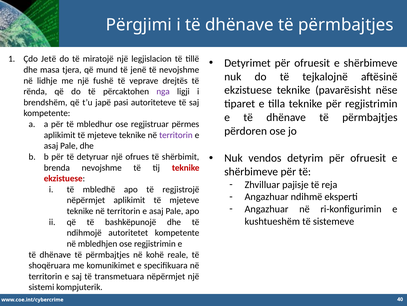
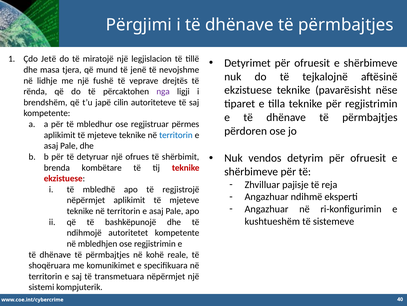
pasi: pasi -> cilin (121, 102)
territorin colour: purple -> blue (176, 135)
brenda nevojshme: nevojshme -> kombëtare (102, 167)
